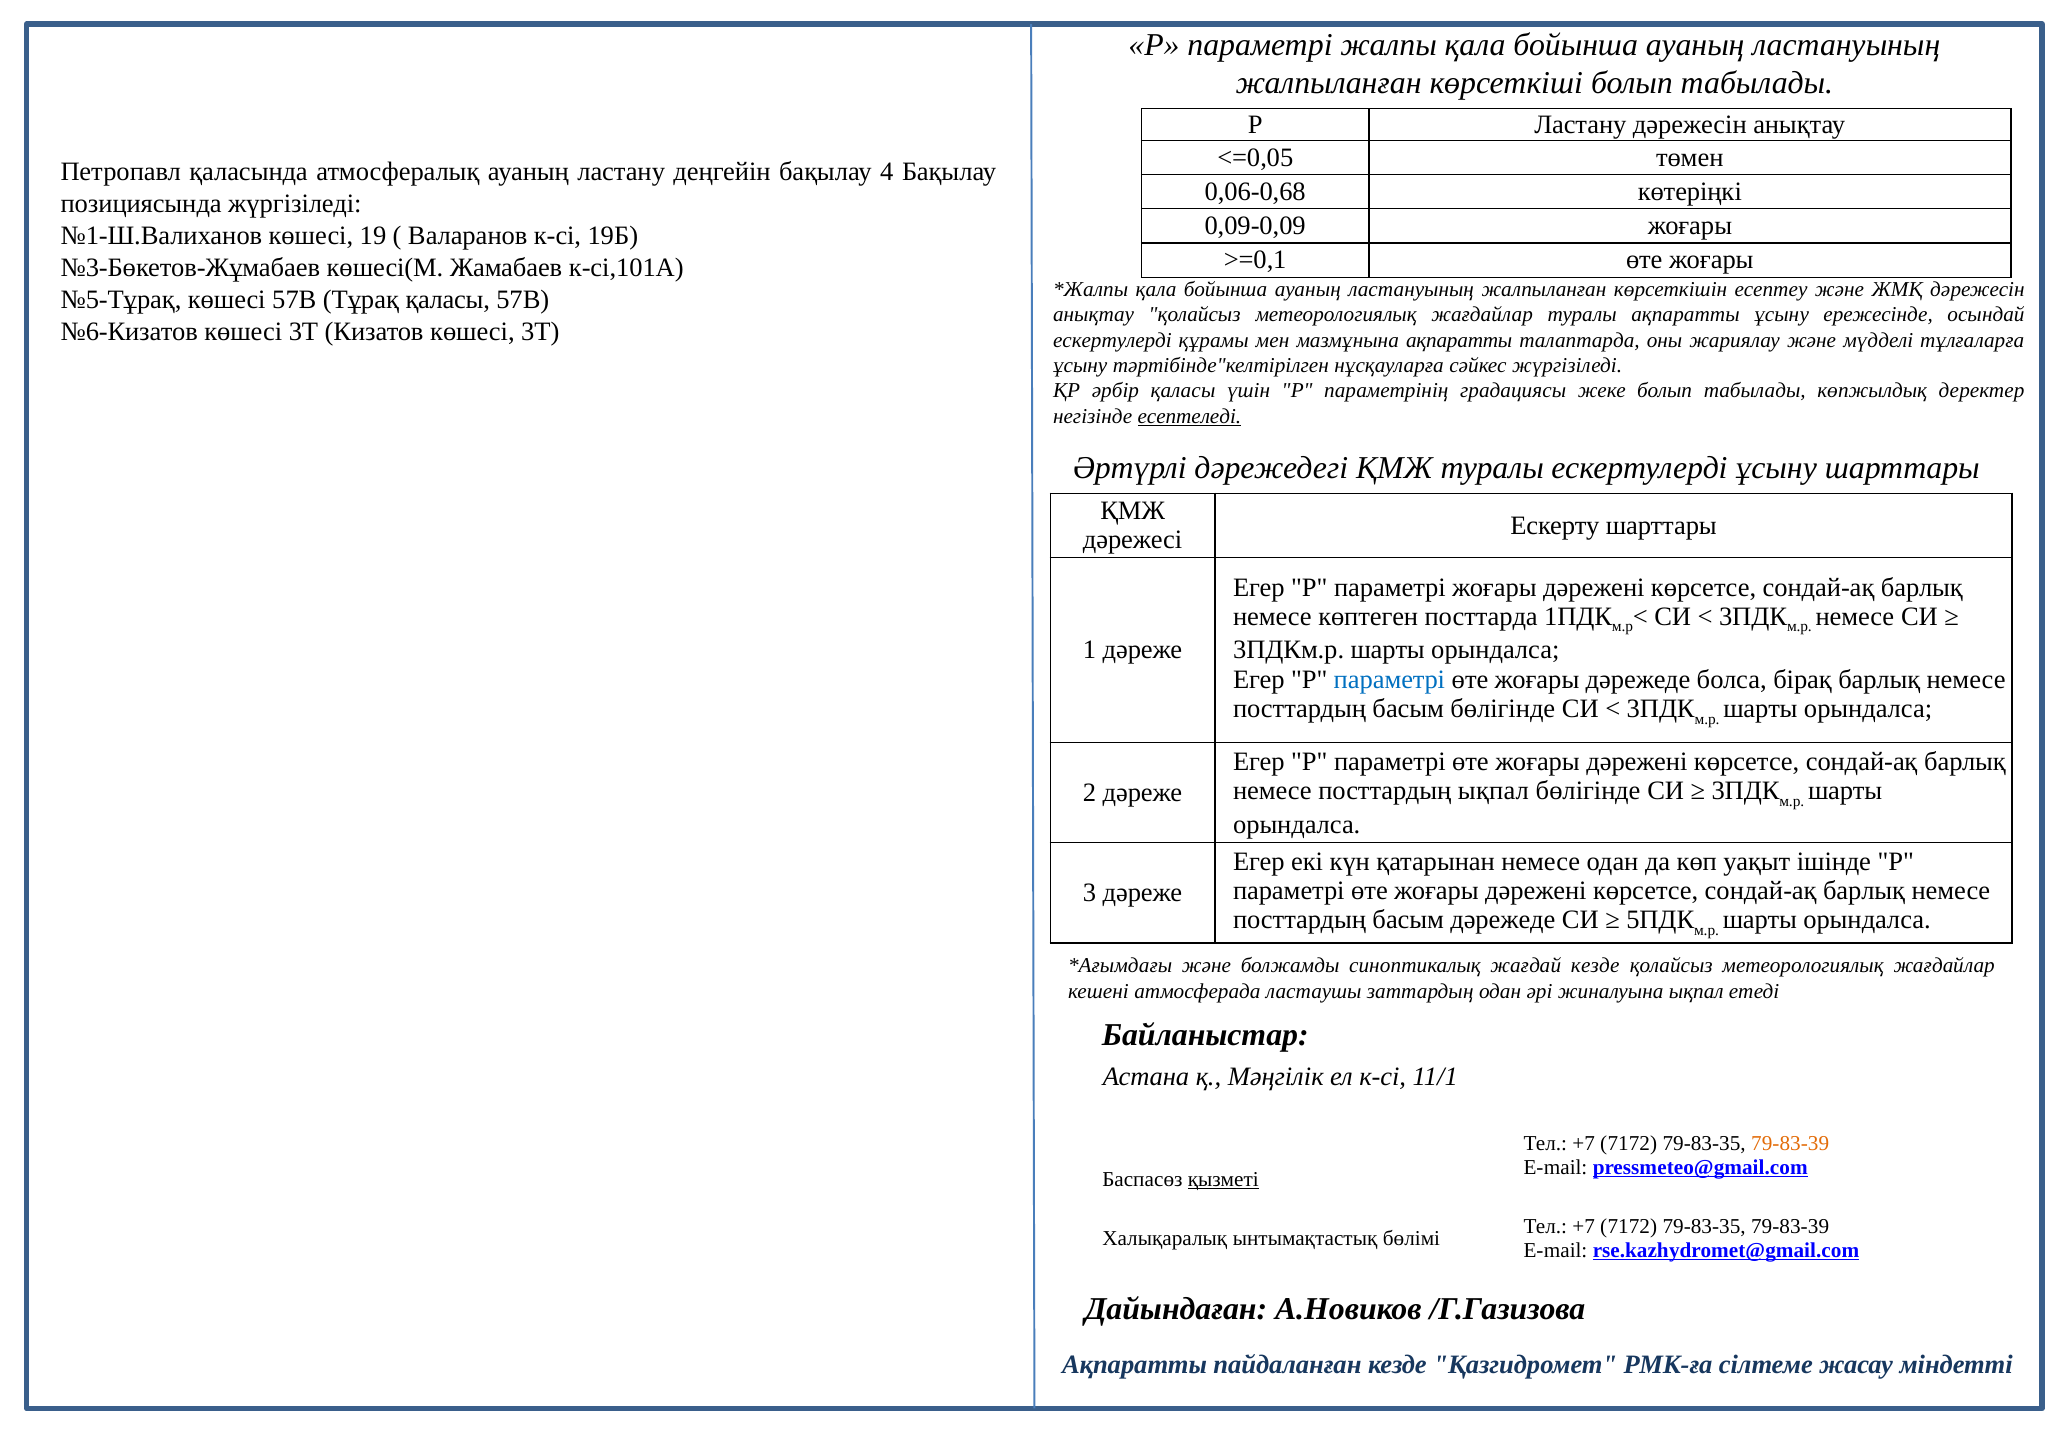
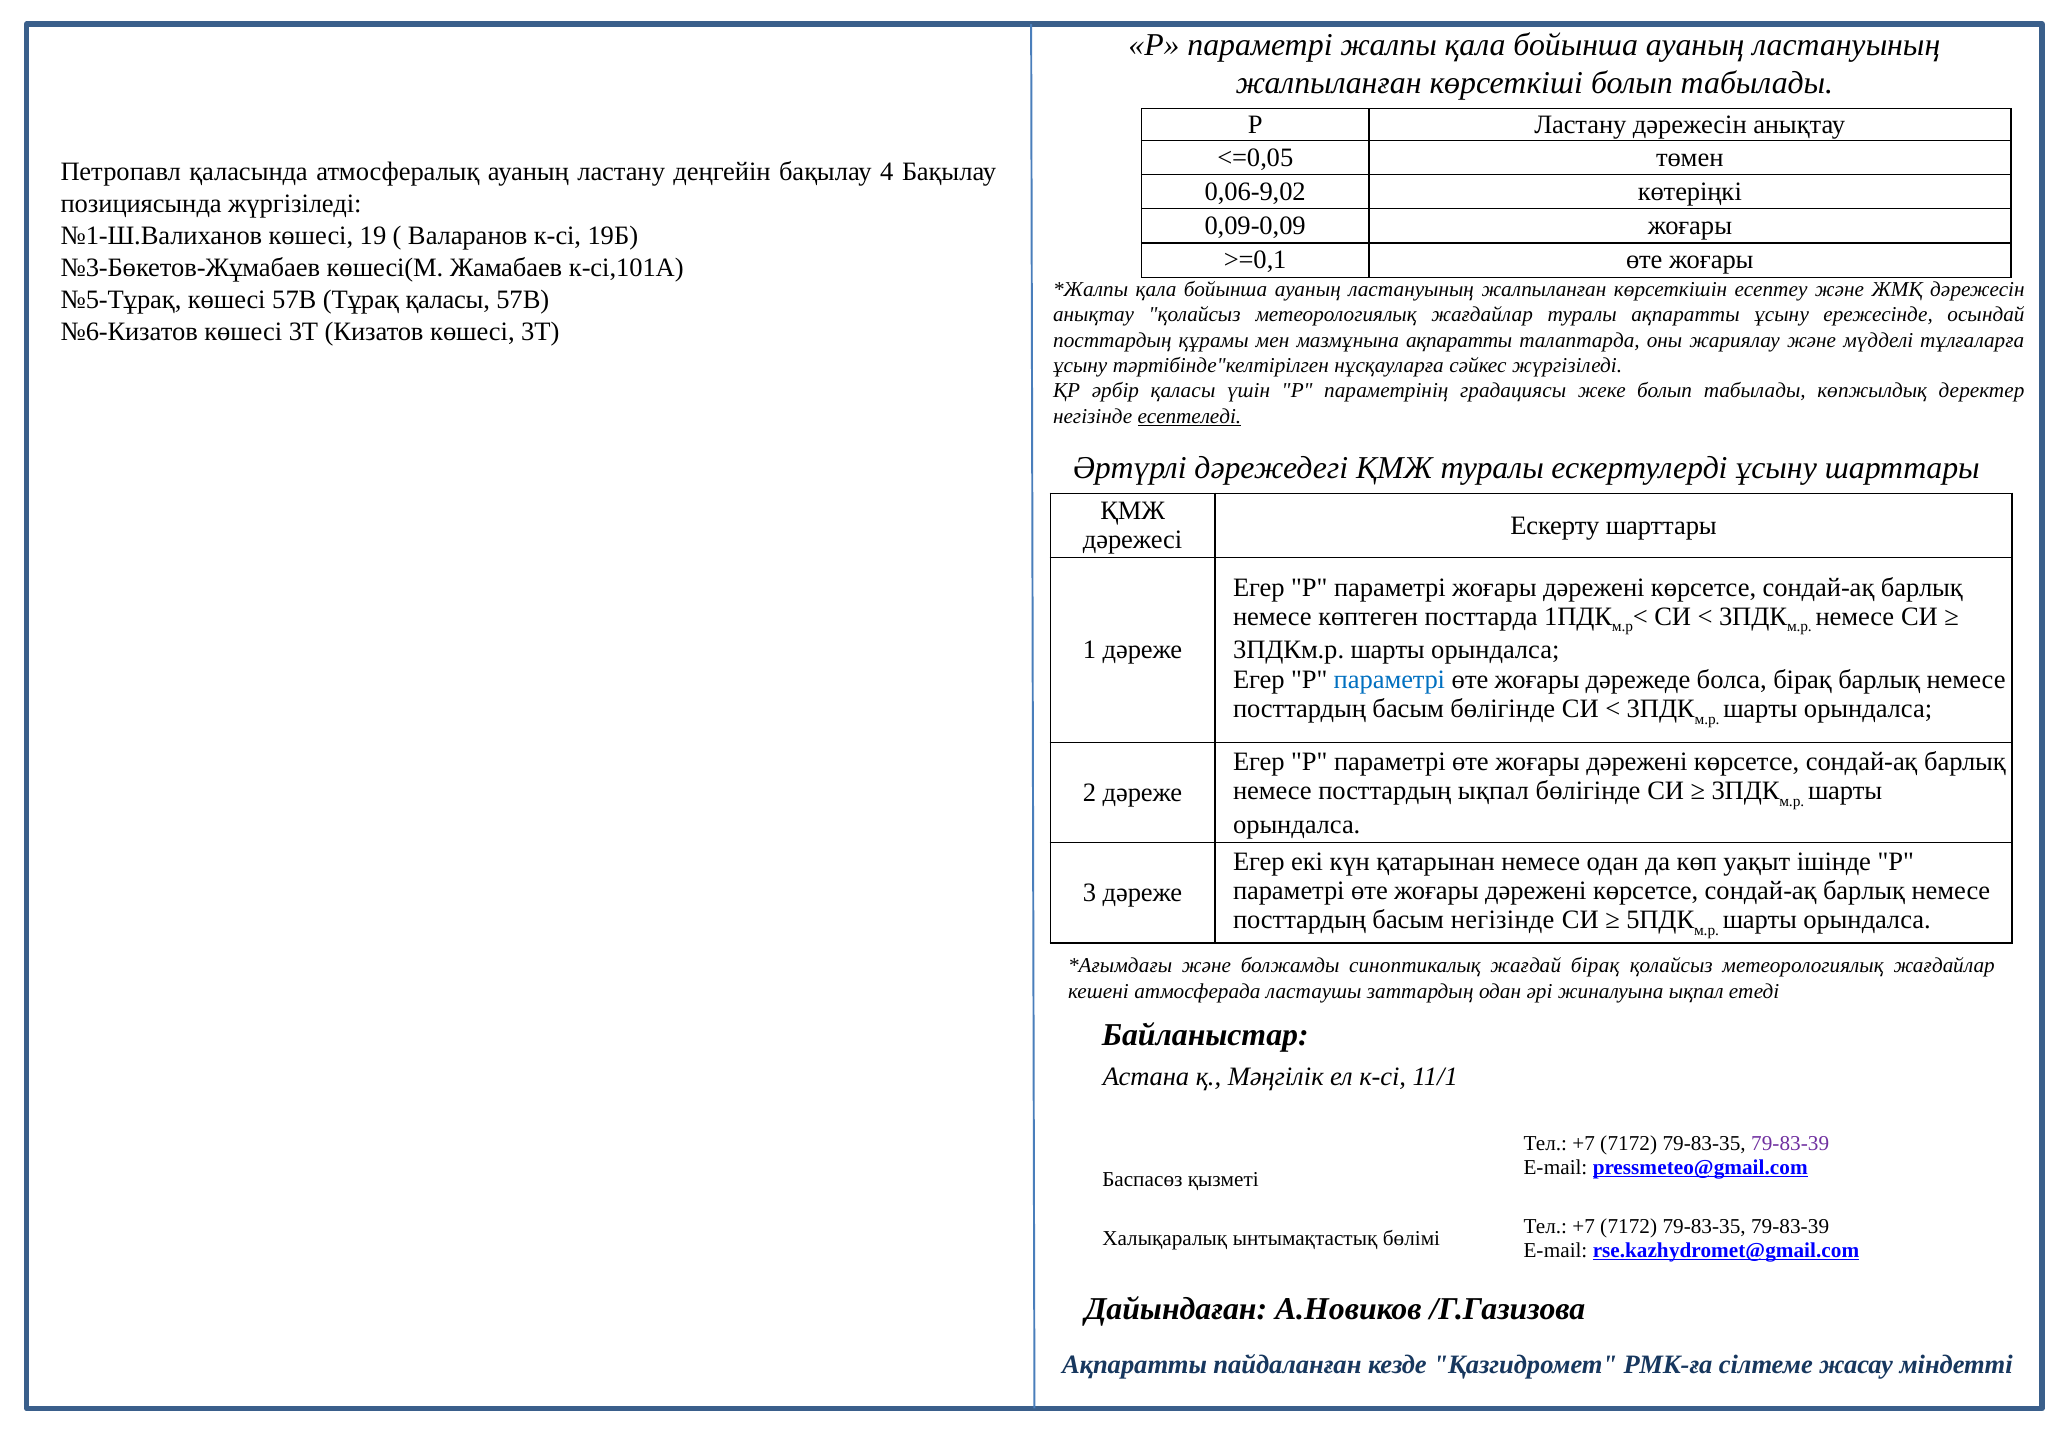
0,06-0,68: 0,06-0,68 -> 0,06-9,02 (1255, 191)
ескертулерді: ескертулерді -> посттардың (1112, 340)
басым дәрежеде: дәрежеде -> негізінде (1503, 920)
жағдай кезде: кезде -> бірақ (1595, 965)
79-83-39 colour: orange -> purple (1790, 1143)
қызметі underline: present -> none (1223, 1179)
